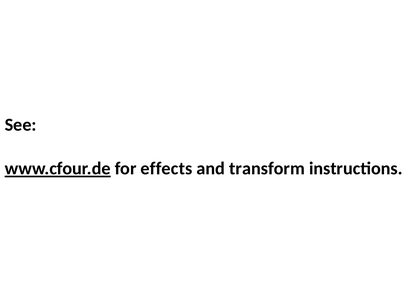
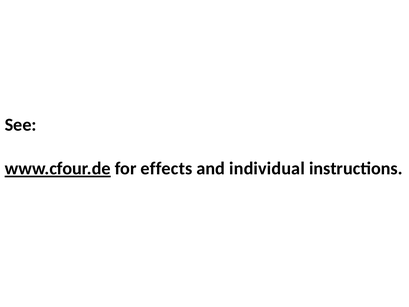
transform: transform -> individual (267, 168)
